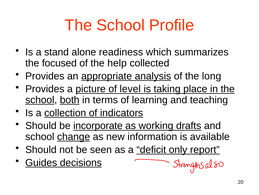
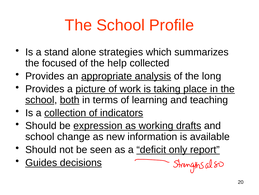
readiness: readiness -> strategies (121, 52)
level: level -> work (130, 89)
incorporate: incorporate -> expression (98, 125)
change underline: present -> none (74, 136)
